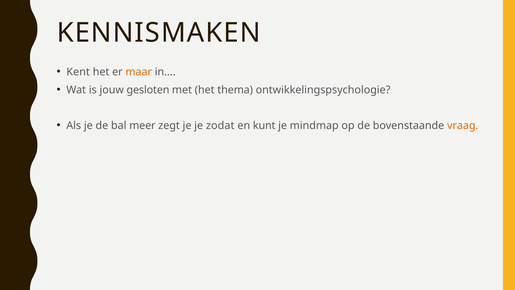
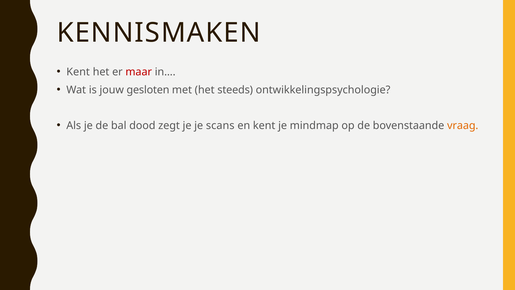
maar colour: orange -> red (139, 72)
thema: thema -> steeds (235, 90)
meer: meer -> dood (142, 126)
zodat: zodat -> scans (220, 126)
en kunt: kunt -> kent (264, 126)
